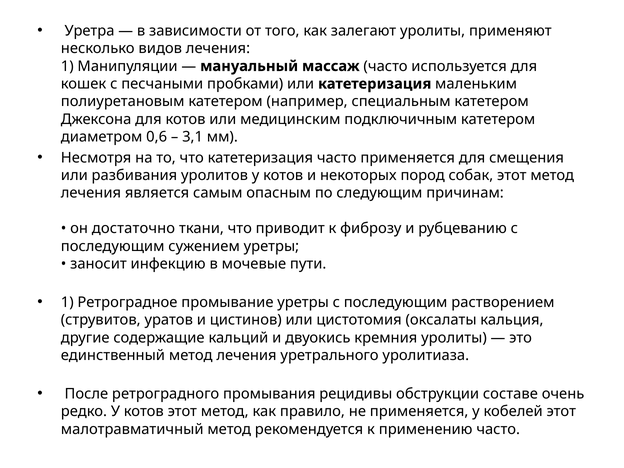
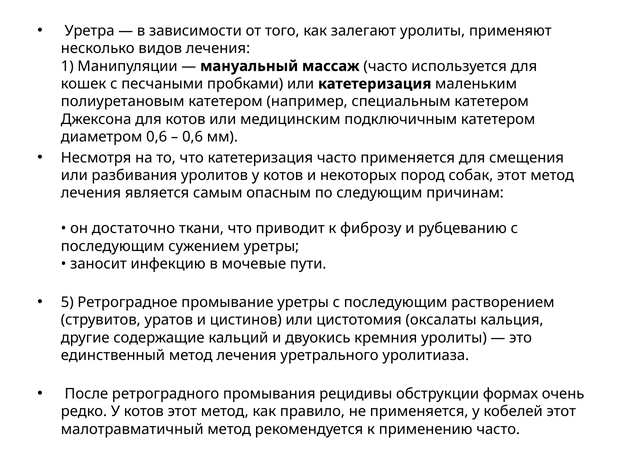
3,1: 3,1 -> 0,6 (193, 137)
1: 1 -> 5 (67, 302)
составе: составе -> формах (511, 394)
